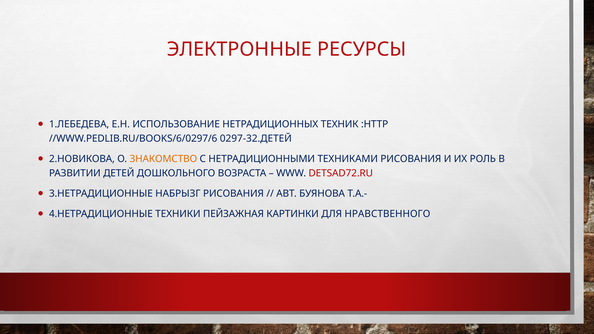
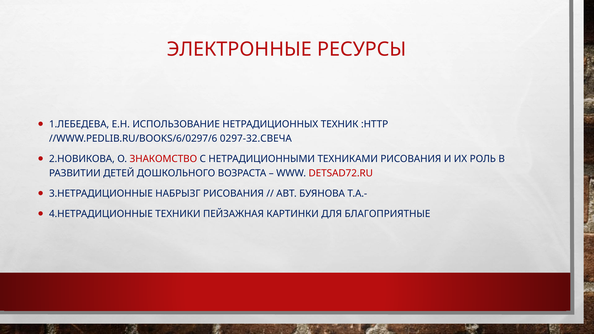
0297-32.ДЕТЕЙ: 0297-32.ДЕТЕЙ -> 0297-32.СВЕЧА (256, 139)
ЗНАКОМСТВО colour: orange -> red (163, 159)
НРАВСТВЕННОГО: НРАВСТВЕННОГО -> БЛАГОПРИЯТНЫЕ (387, 214)
